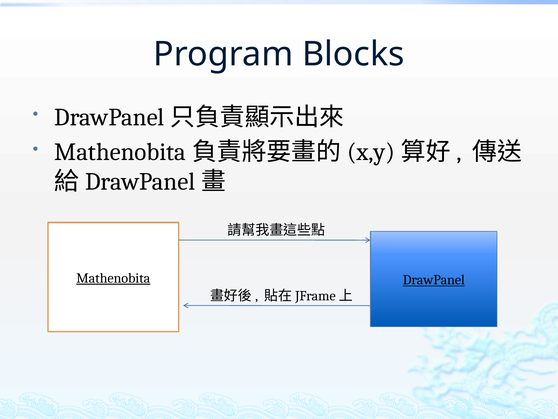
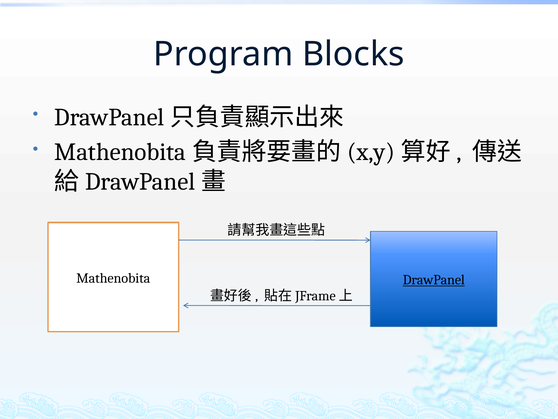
Mathenobita underline: present -> none (113, 278)
